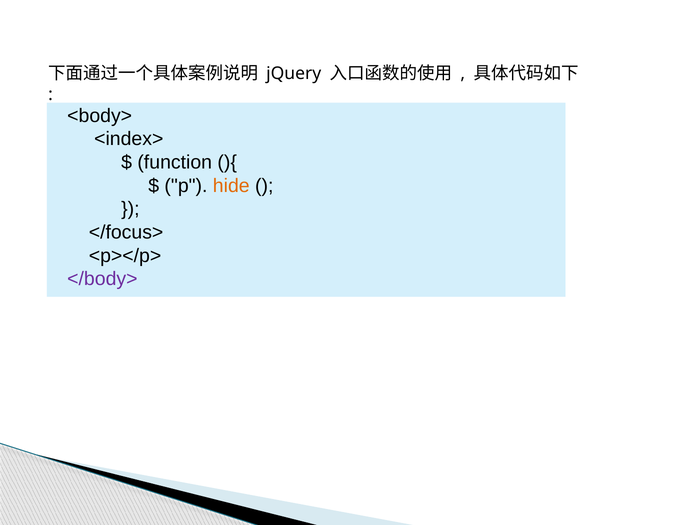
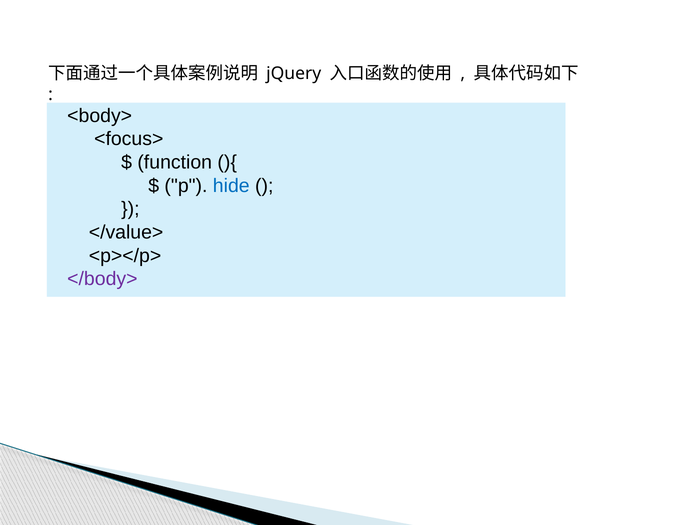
<index>: <index> -> <focus> (129, 139)
hide colour: orange -> blue (231, 186)
</focus>: </focus> -> </value> (126, 232)
